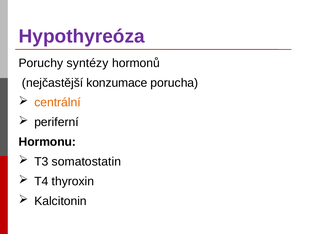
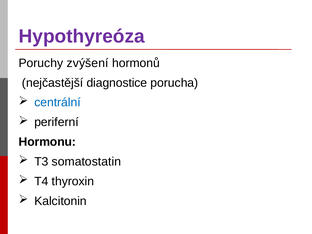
syntézy: syntézy -> zvýšení (88, 63)
konzumace: konzumace -> diagnostice (117, 83)
centrální colour: orange -> blue (57, 102)
